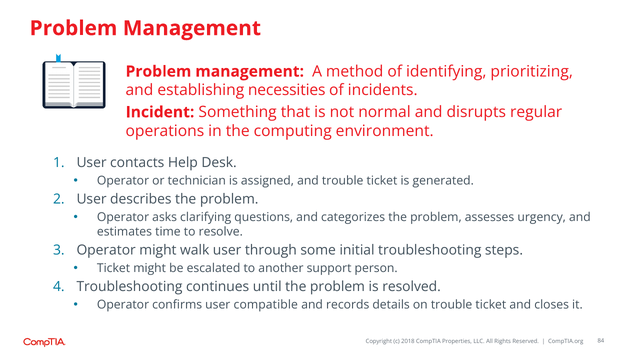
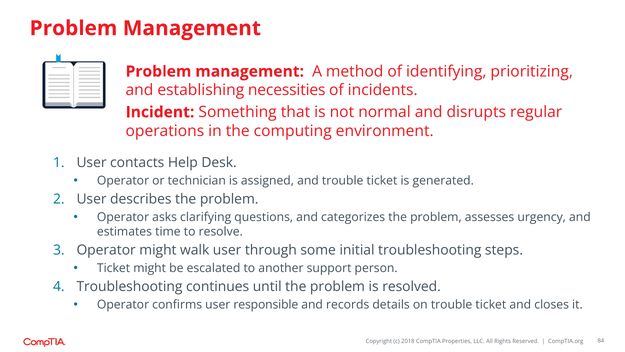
compatible: compatible -> responsible (266, 304)
